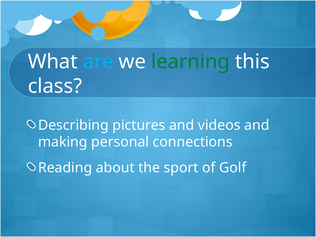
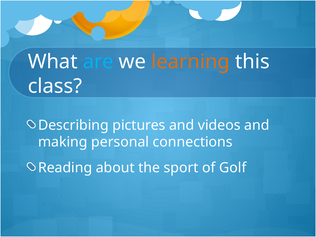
learning colour: green -> orange (191, 62)
